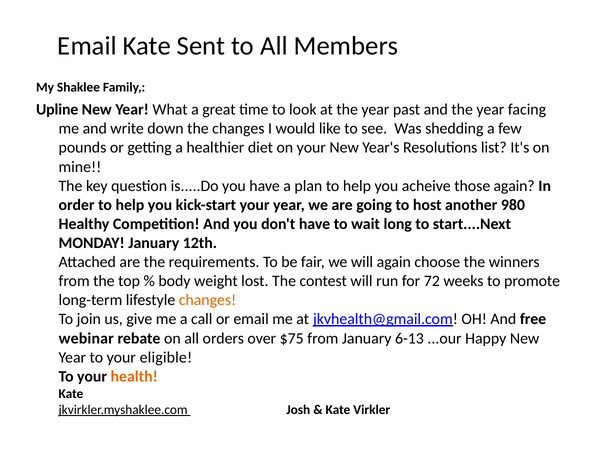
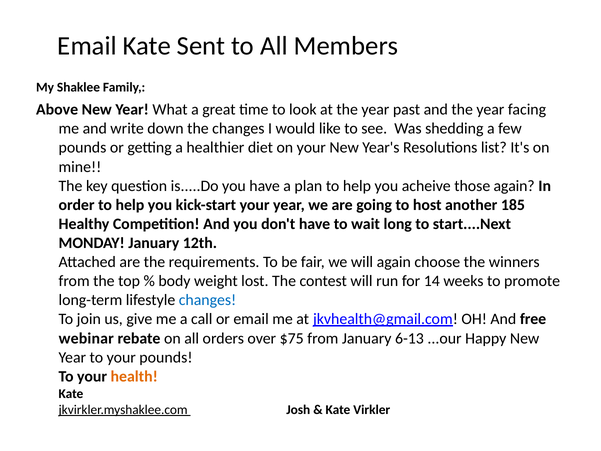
Upline: Upline -> Above (57, 110)
980: 980 -> 185 (513, 205)
72: 72 -> 14 (432, 281)
changes colour: orange -> blue (208, 300)
your eligible: eligible -> pounds (166, 357)
